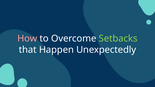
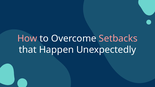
Setbacks colour: light green -> pink (118, 39)
